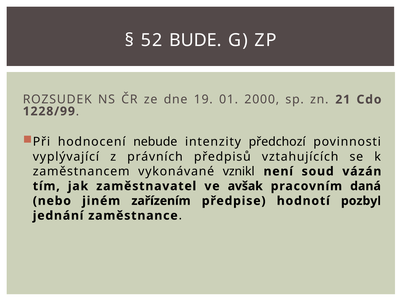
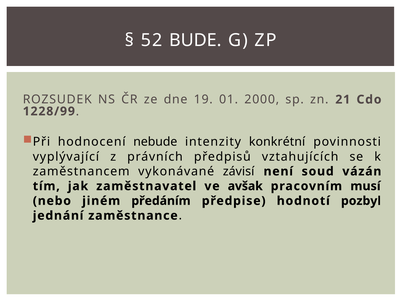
předchozí: předchozí -> konkrétní (277, 142)
vznikl: vznikl -> závisí (239, 171)
daná: daná -> musí (365, 186)
zařízením: zařízením -> předáním (161, 201)
